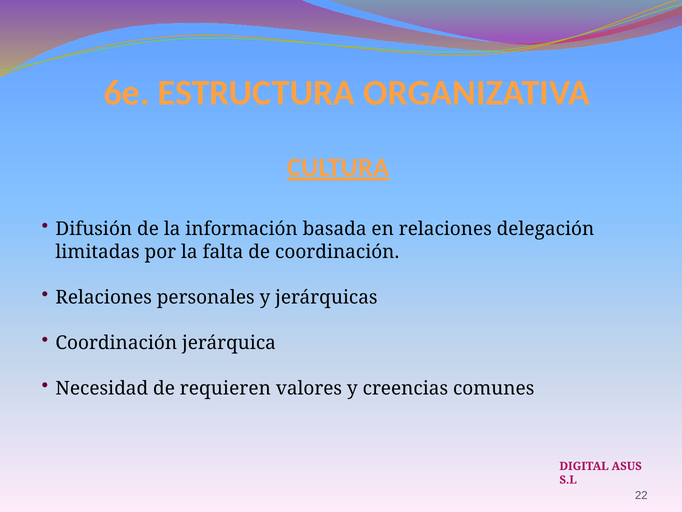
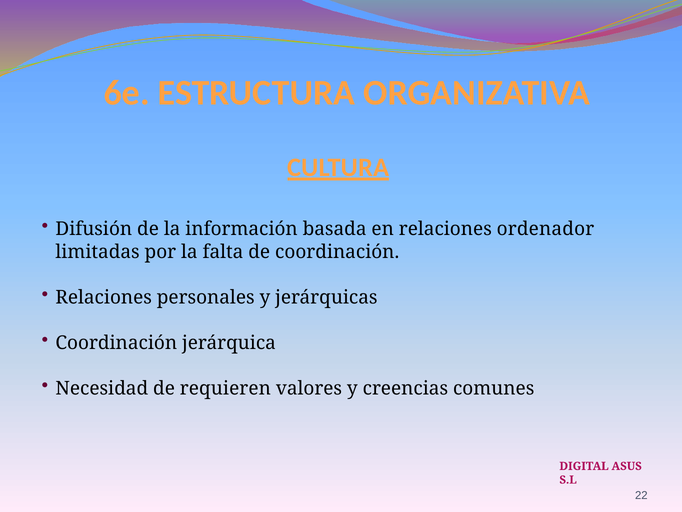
delegación: delegación -> ordenador (545, 229)
